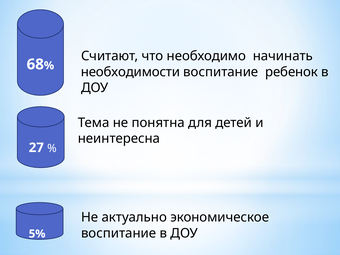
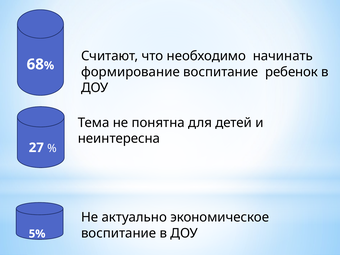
необходимости: необходимости -> формирование (130, 72)
